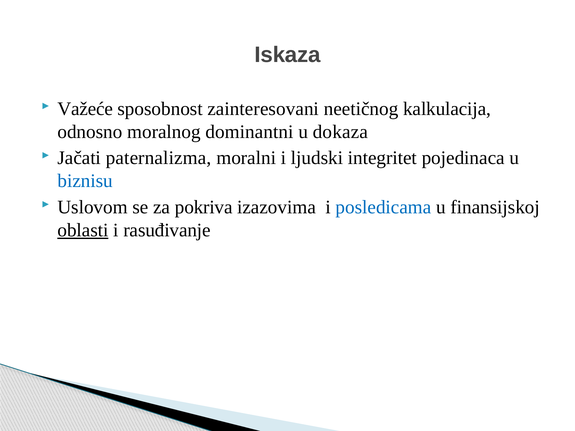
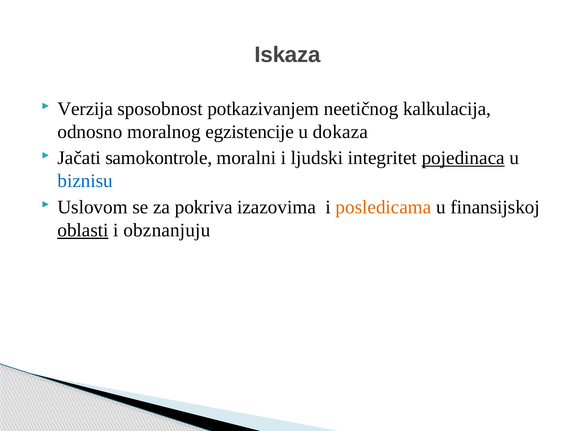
Važeće: Važeće -> Verzija (85, 109)
zainteresovani: zainteresovani -> potkazivanjem (263, 109)
dominantni: dominantni -> egzistencije (250, 132)
paternalizma: paternalizma -> samokontrole (159, 158)
pojedinaca underline: none -> present (463, 158)
posledicama colour: blue -> orange (383, 207)
rasuđivanje: rasuđivanje -> obznanjuju (167, 230)
